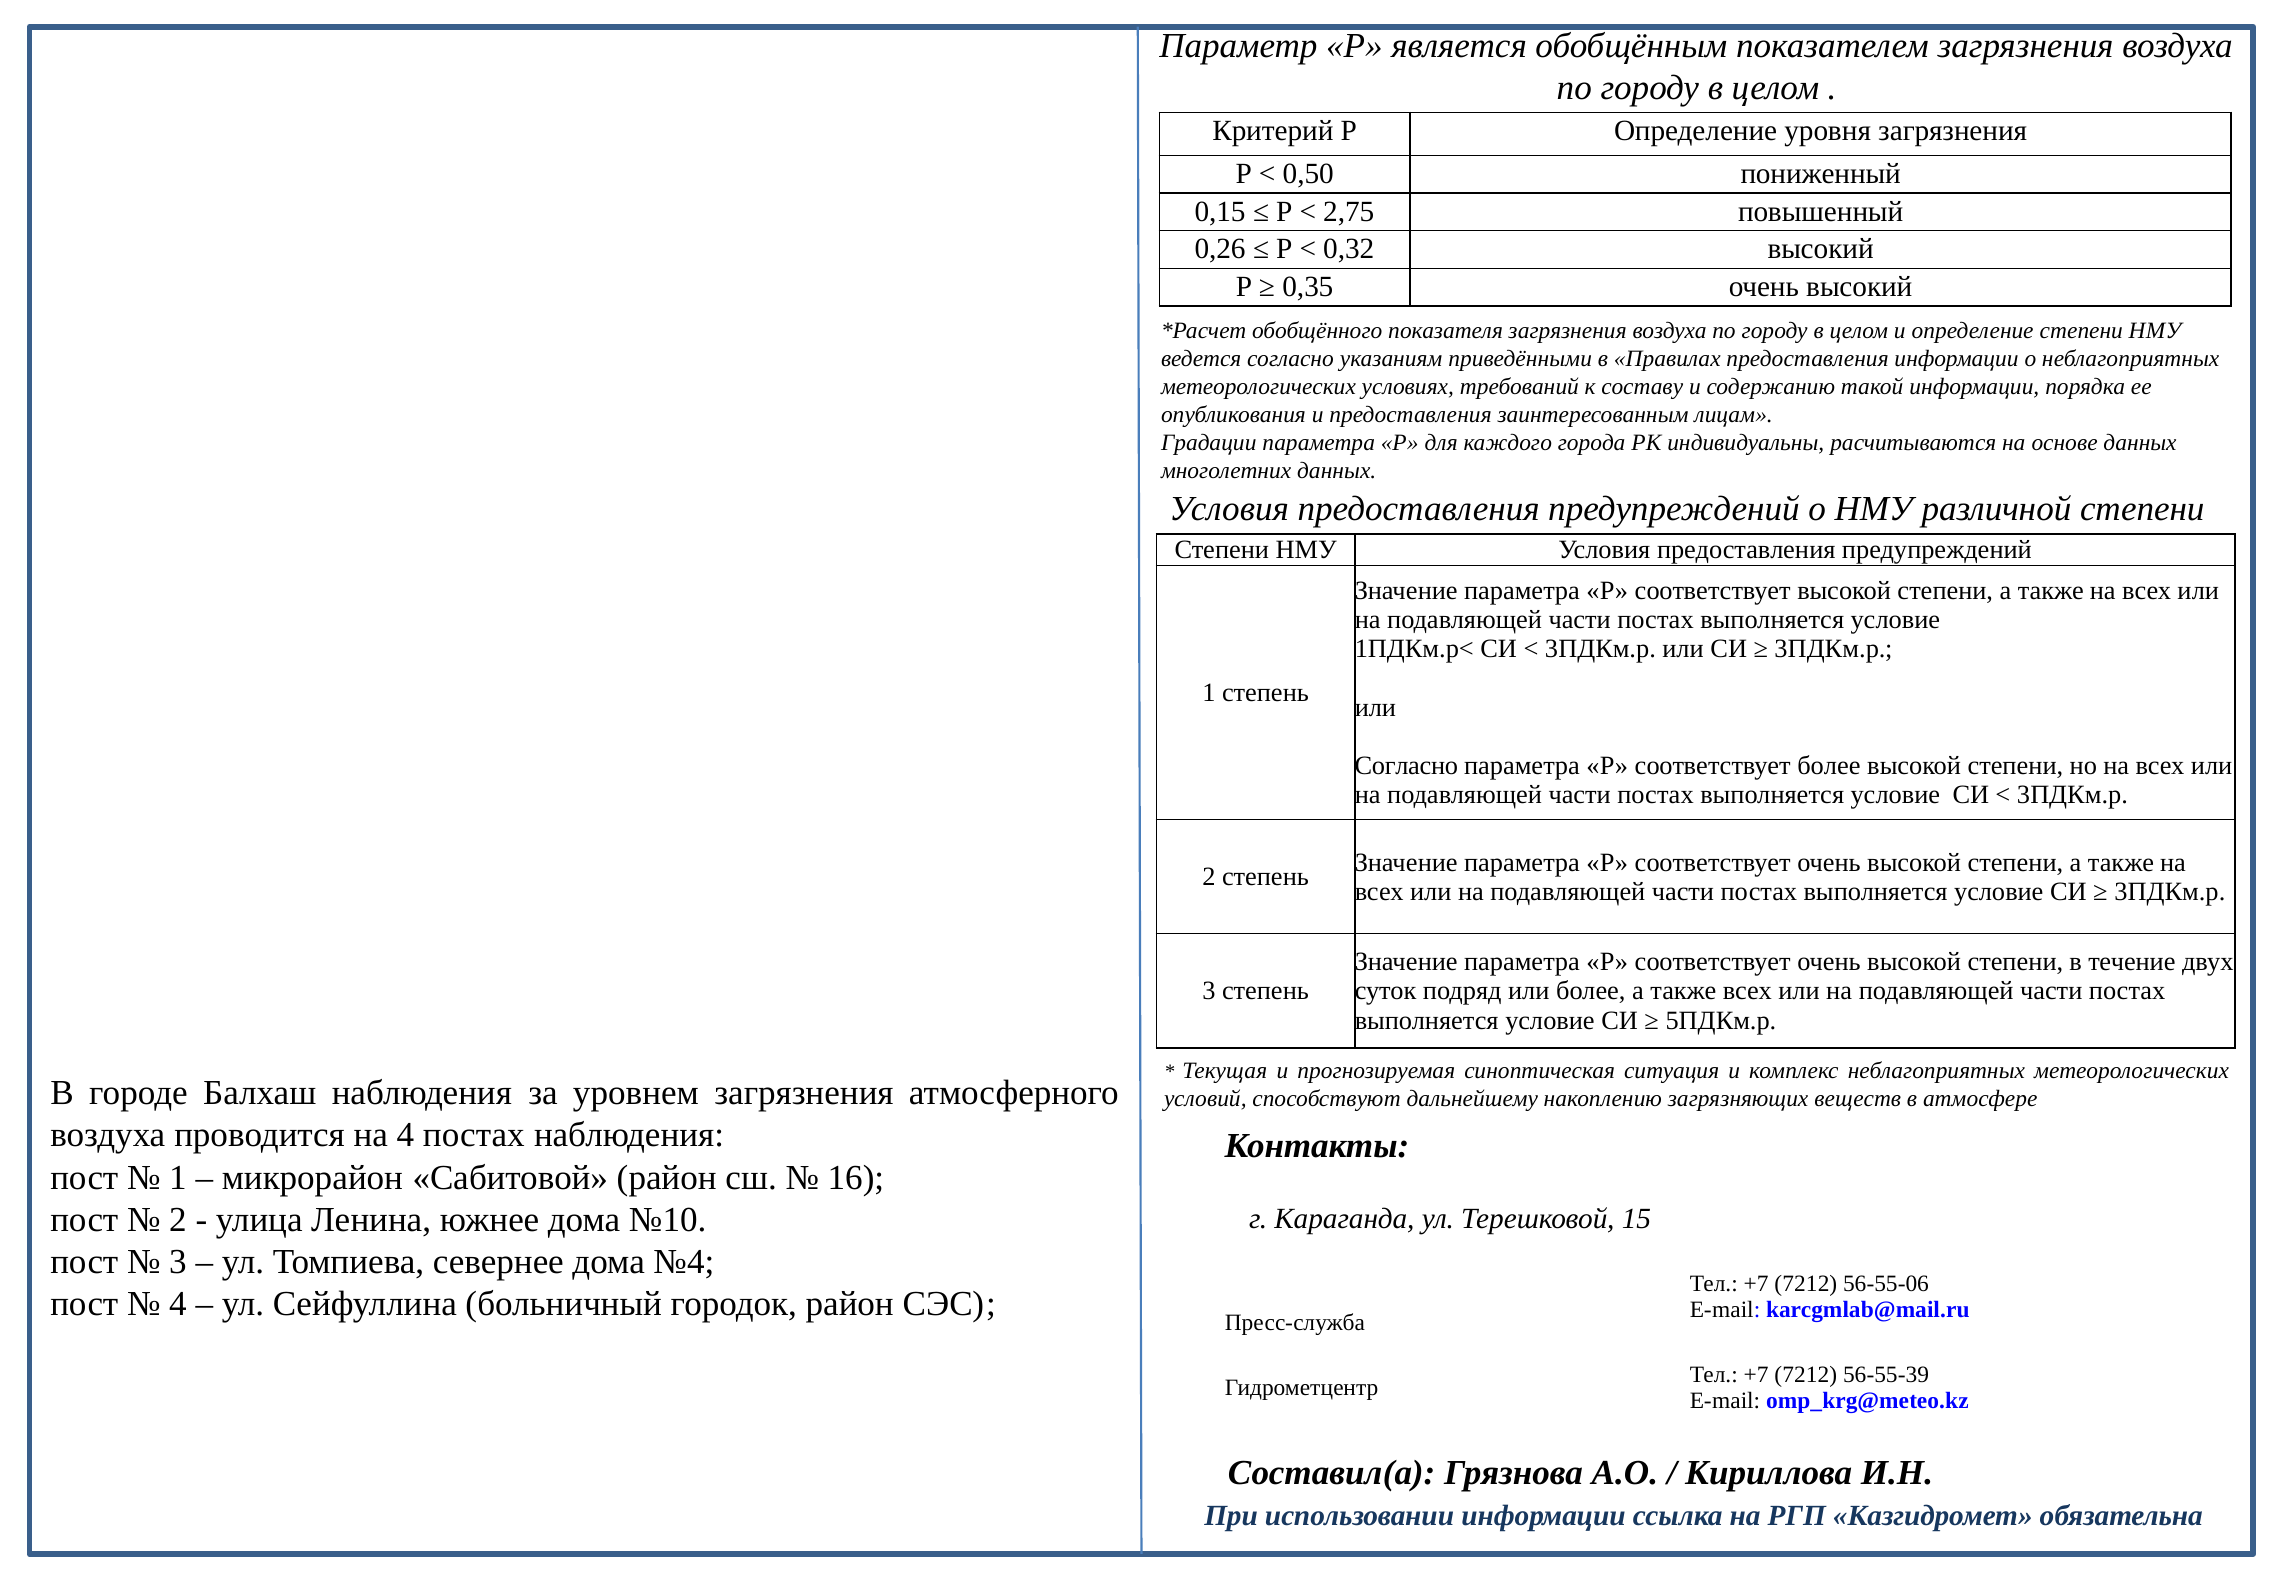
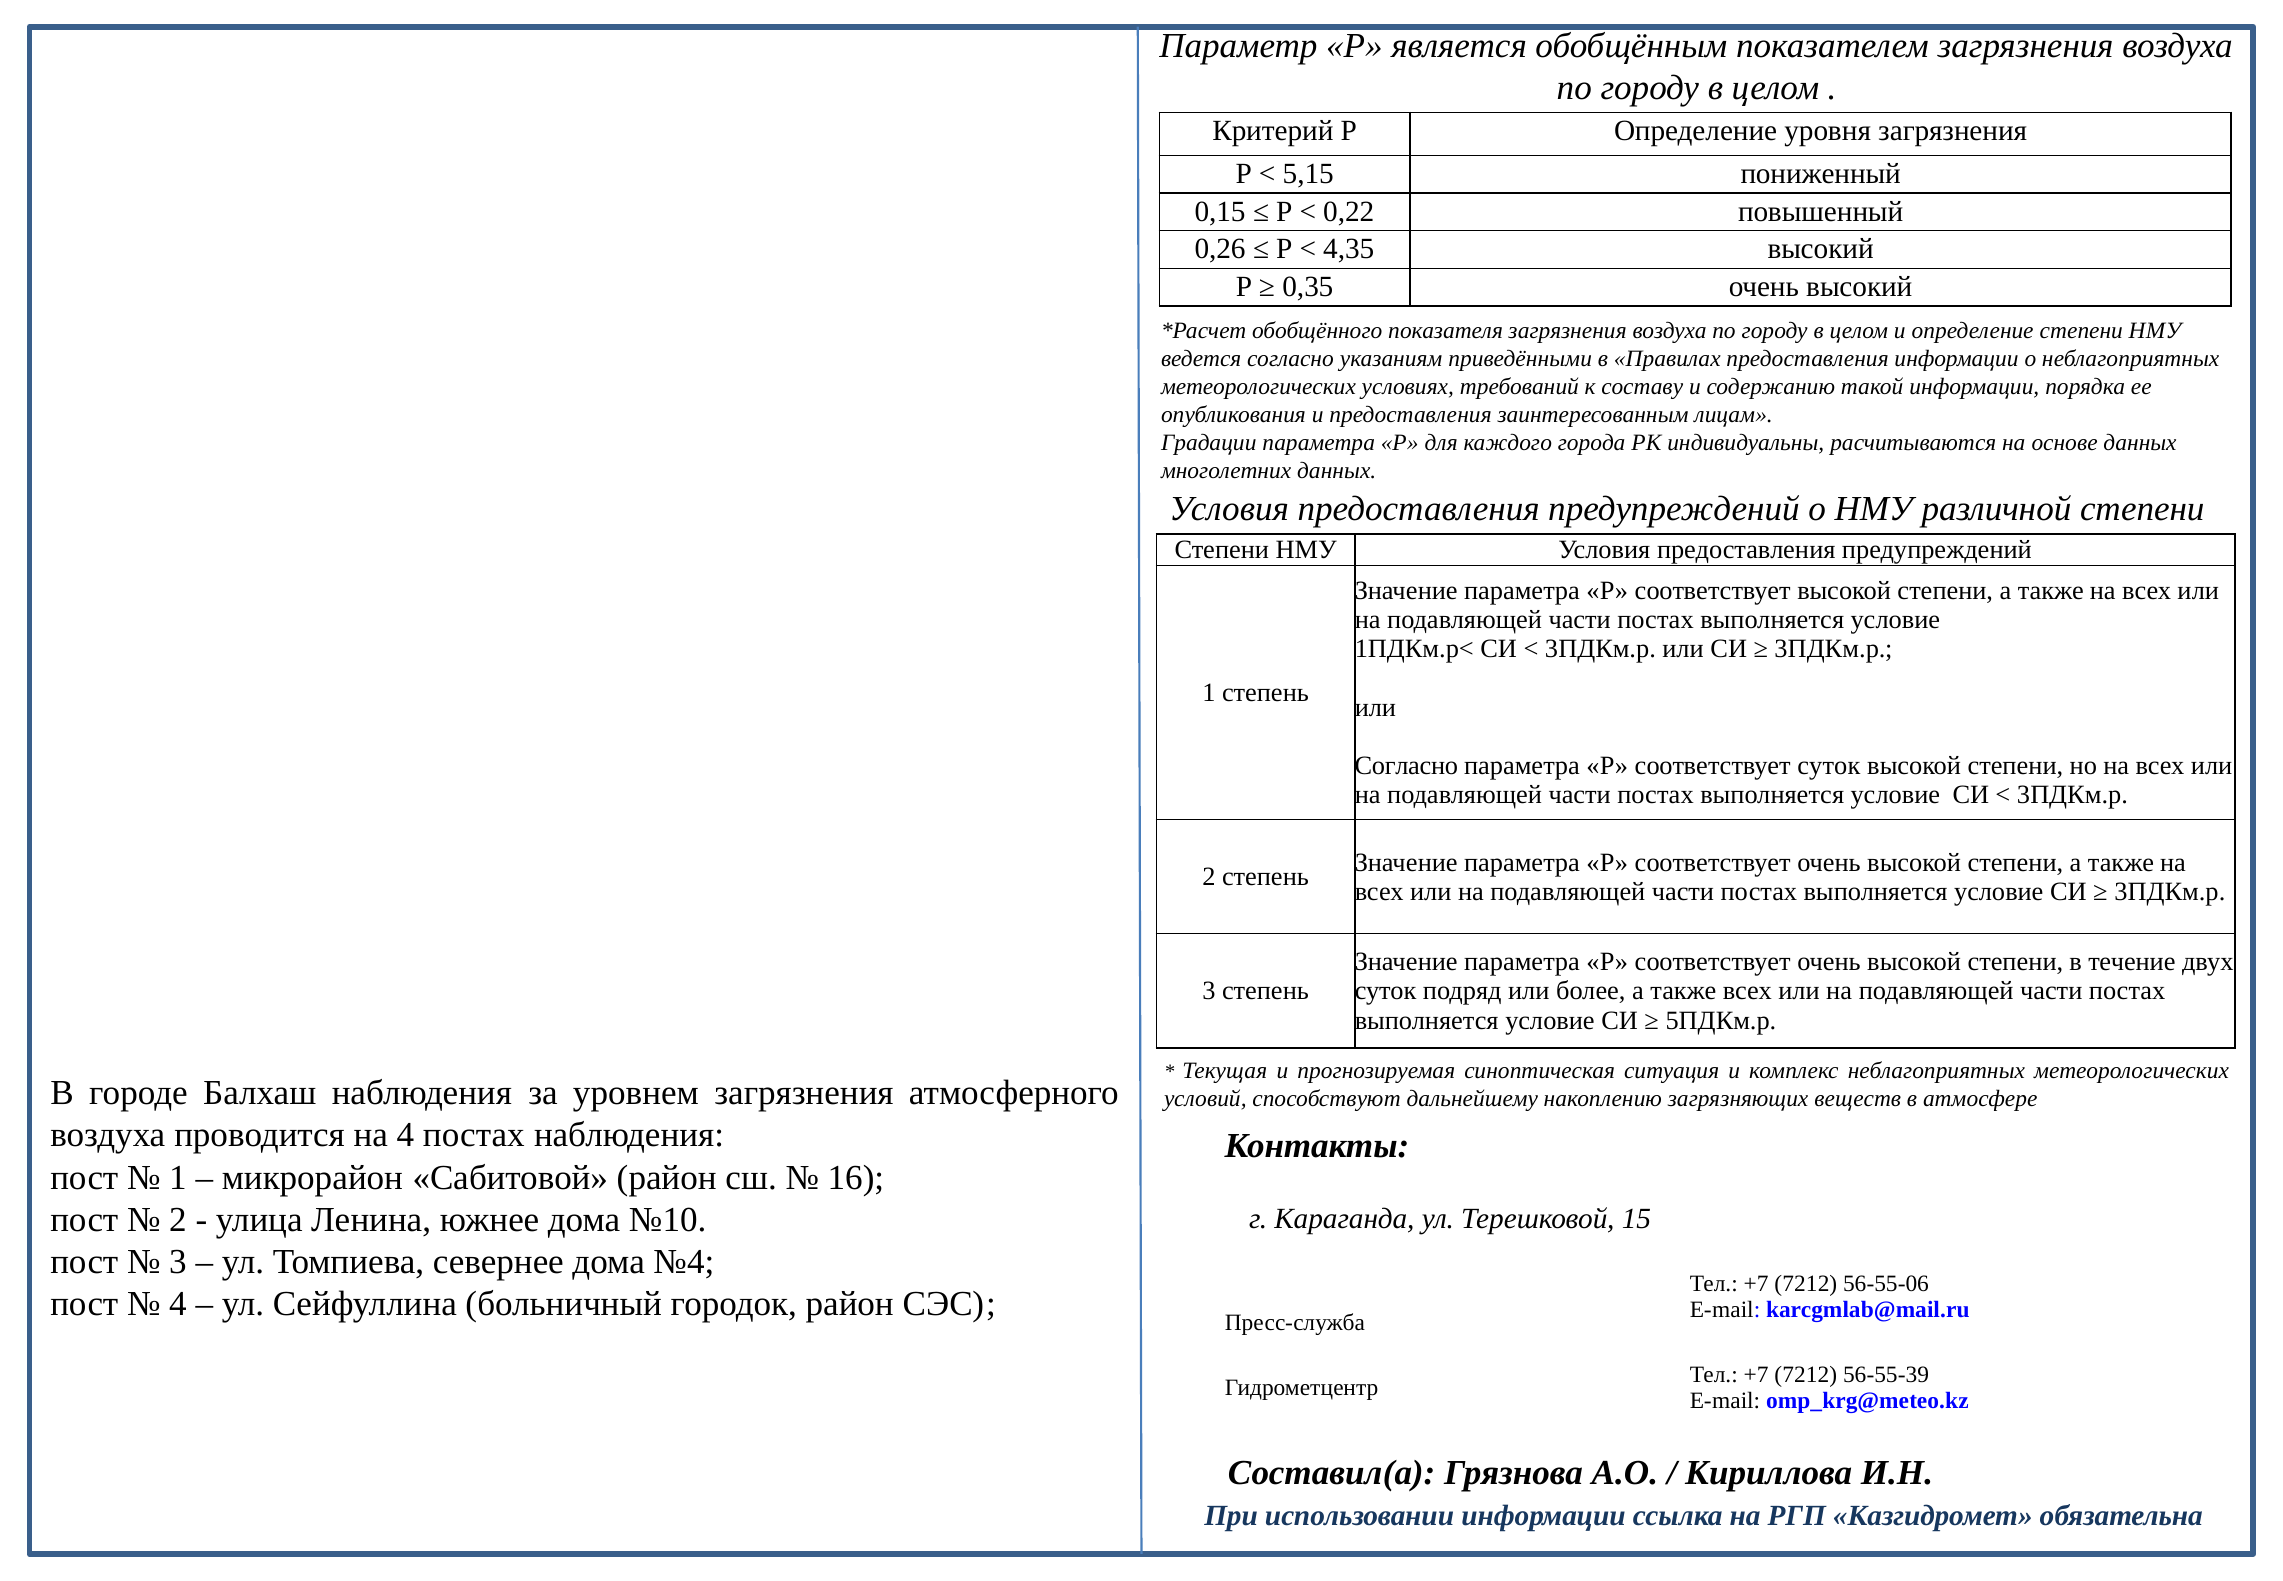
0,50: 0,50 -> 5,15 (1308, 174)
2,75: 2,75 -> 0,22 (1349, 212)
0,32: 0,32 -> 4,35 (1349, 249)
соответствует более: более -> суток (1829, 766)
